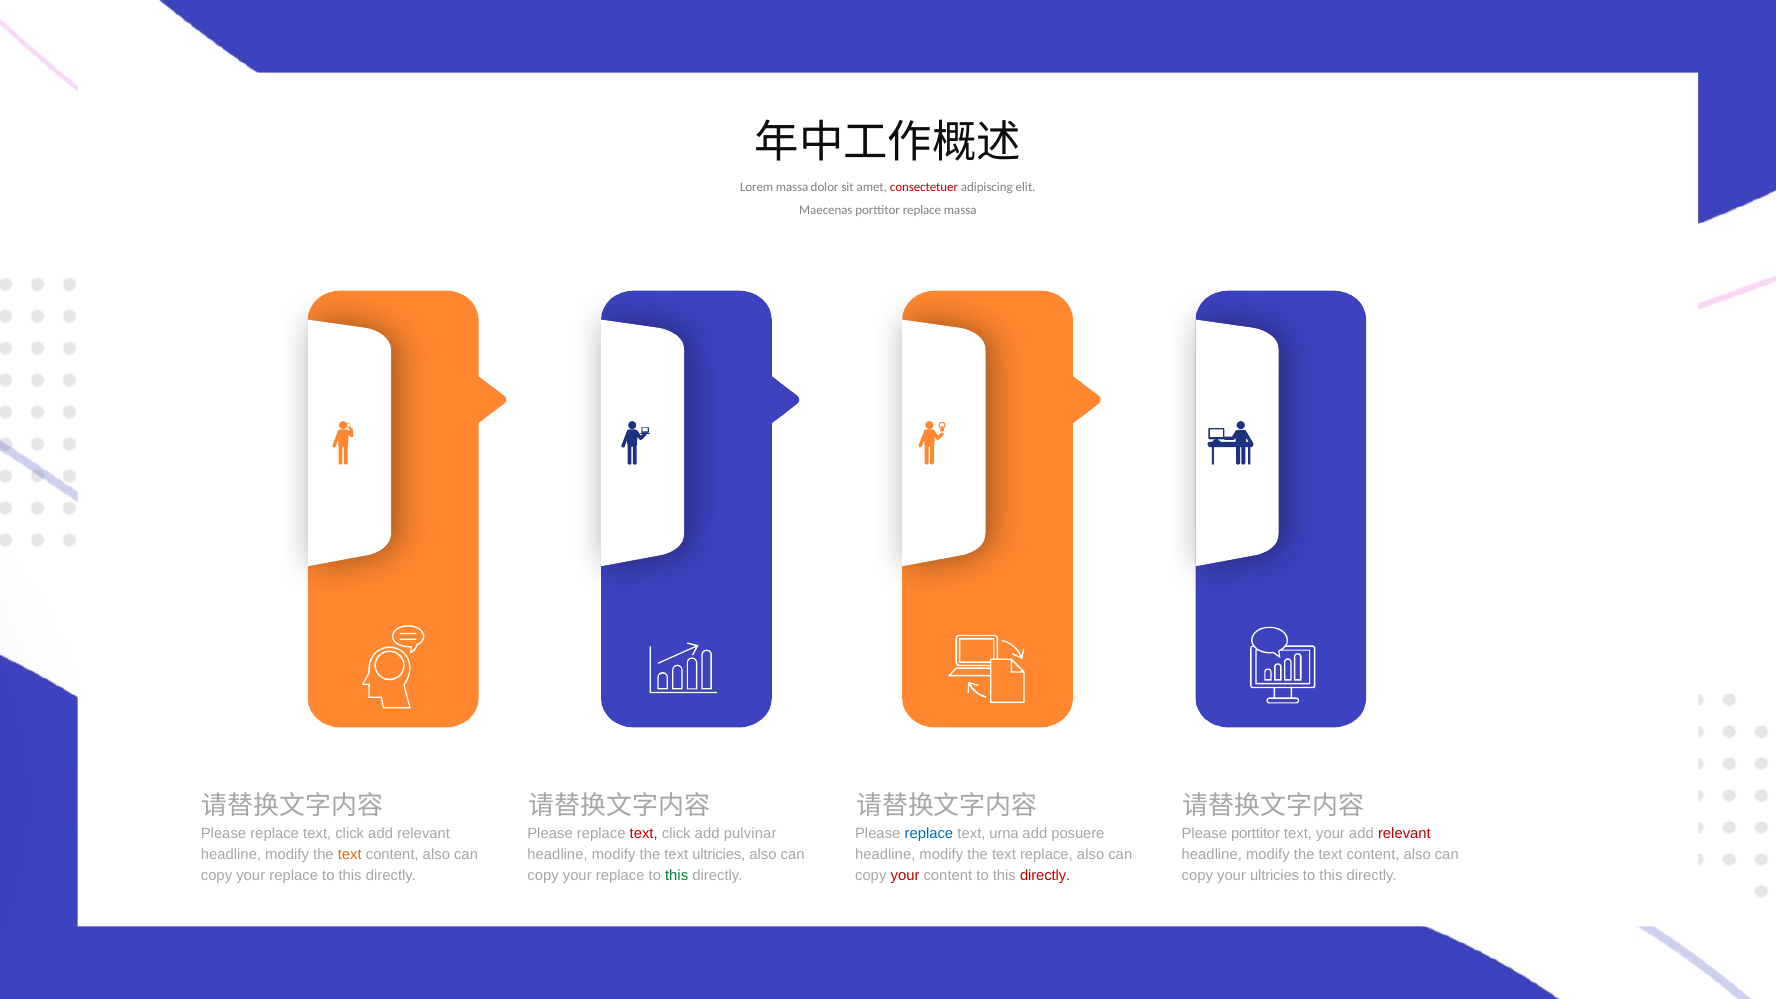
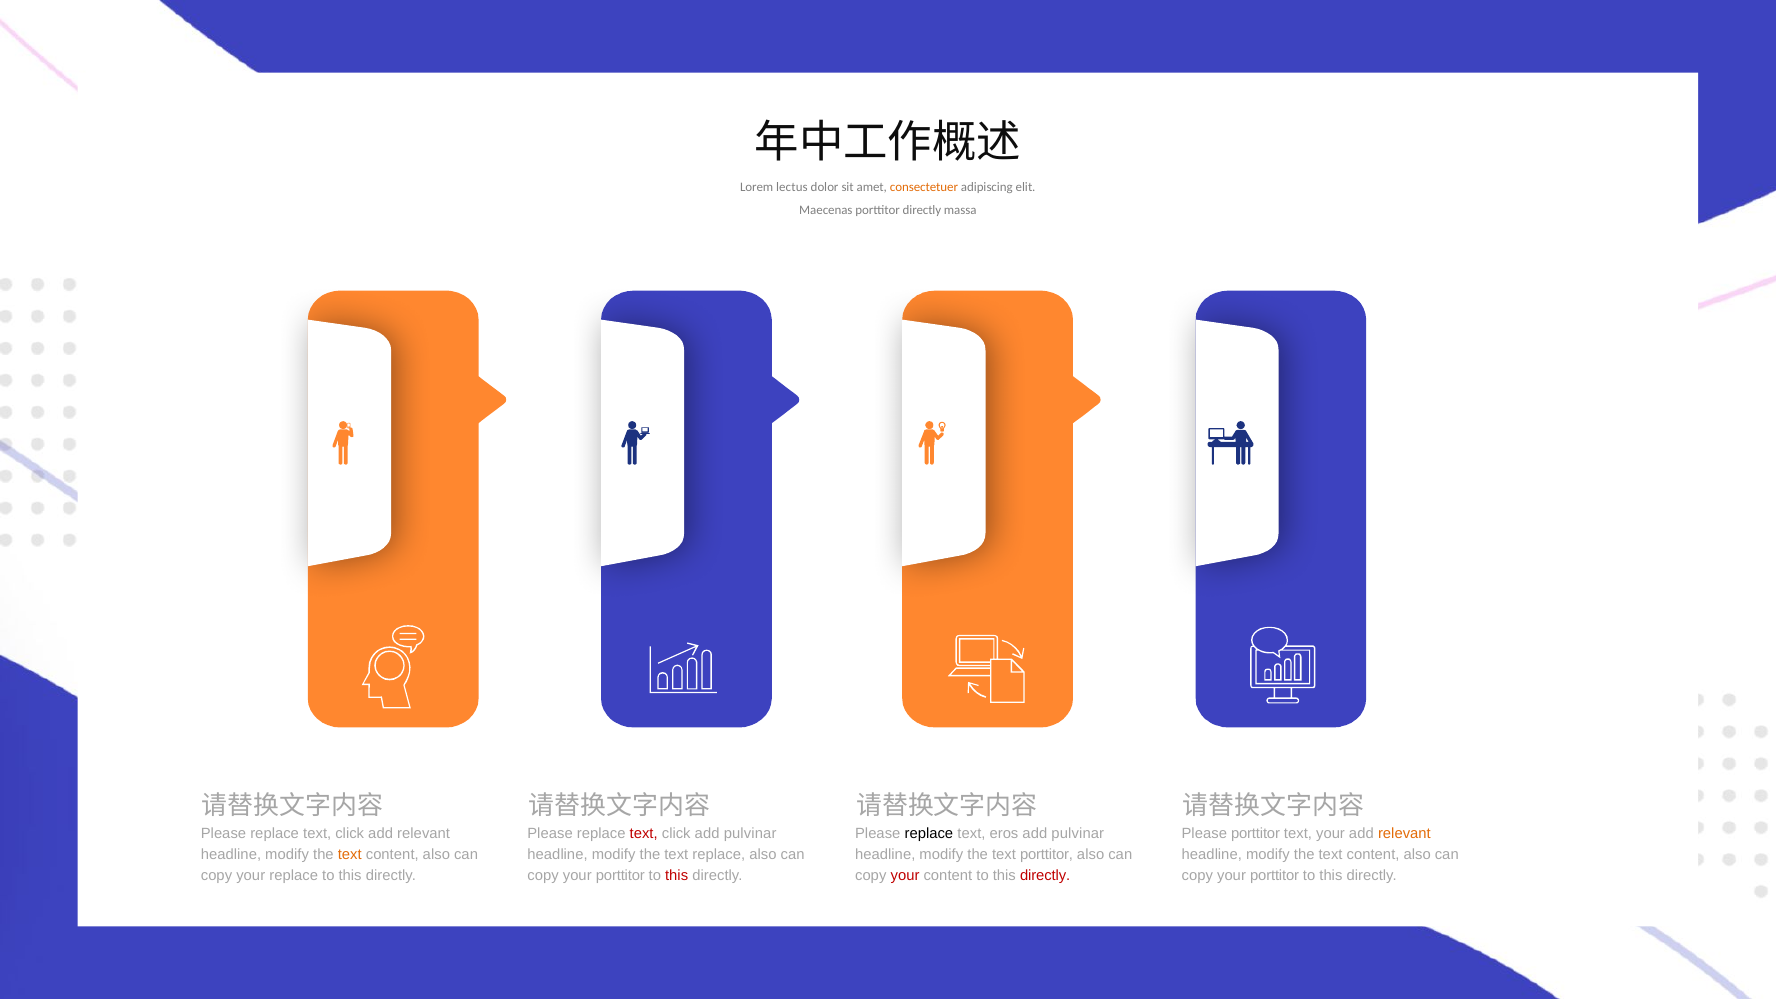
Lorem massa: massa -> lectus (792, 187)
consectetuer colour: red -> orange (924, 187)
porttitor replace: replace -> directly (922, 211)
replace colour: blue -> black (929, 833)
urna: urna -> eros (1004, 833)
posuere: posuere -> pulvinar (1078, 833)
relevant colour: red -> orange (1404, 833)
text ultricies: ultricies -> replace (719, 855)
text replace: replace -> porttitor (1047, 855)
replace: replace -> porttitor (620, 876)
this colour: green -> red (677, 876)
ultricies: ultricies -> porttitor (1275, 876)
